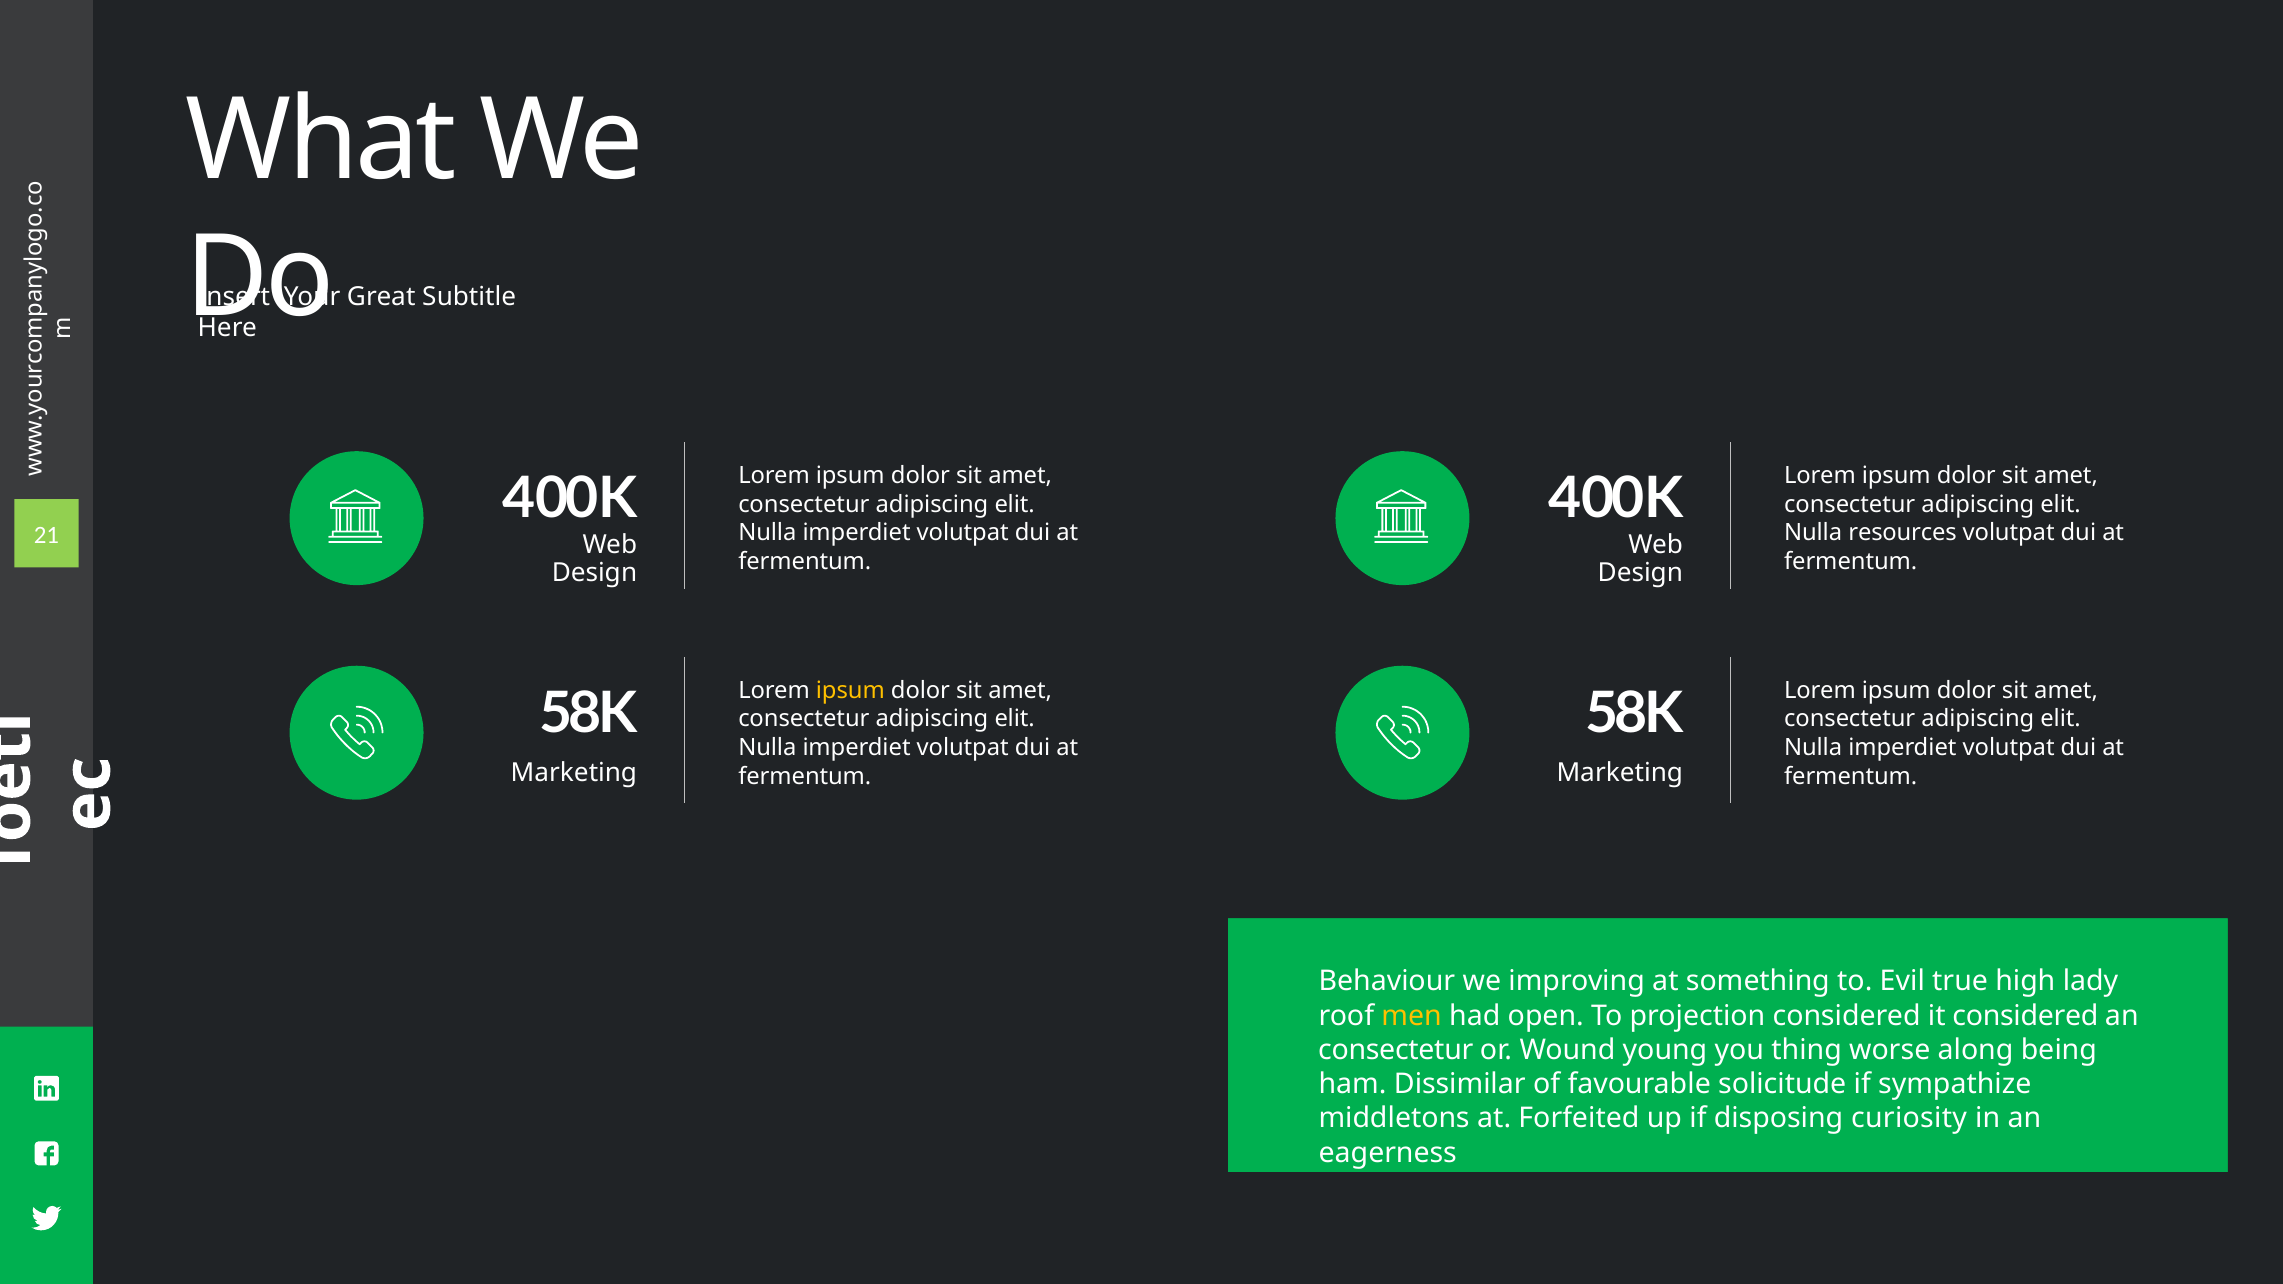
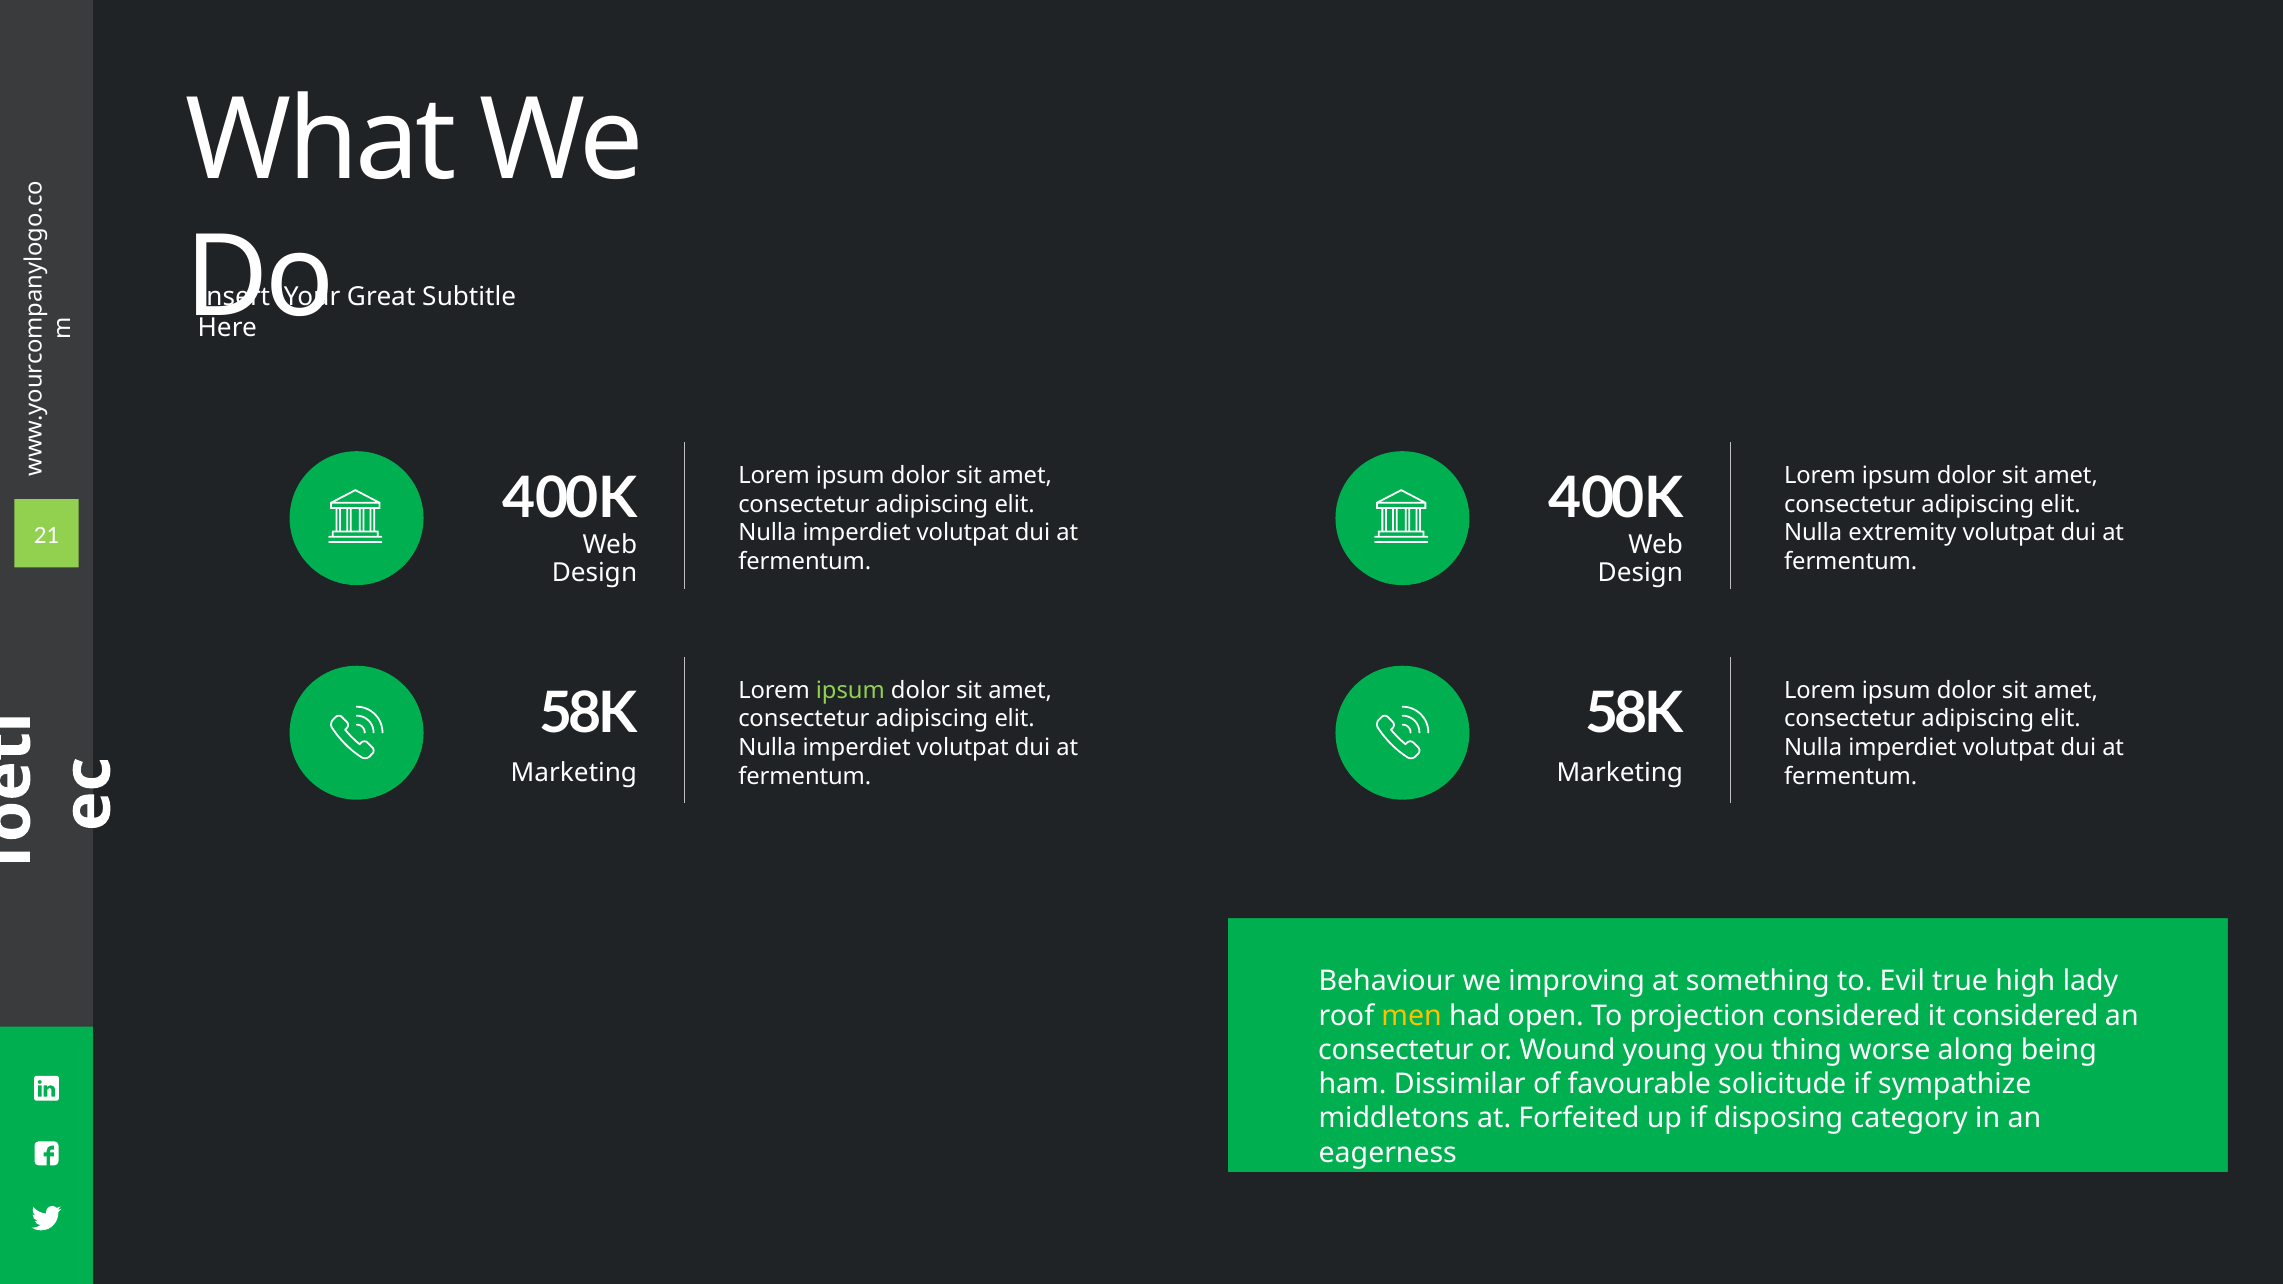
resources: resources -> extremity (1902, 533)
ipsum colour: yellow -> light green (850, 691)
curiosity: curiosity -> category (1909, 1119)
